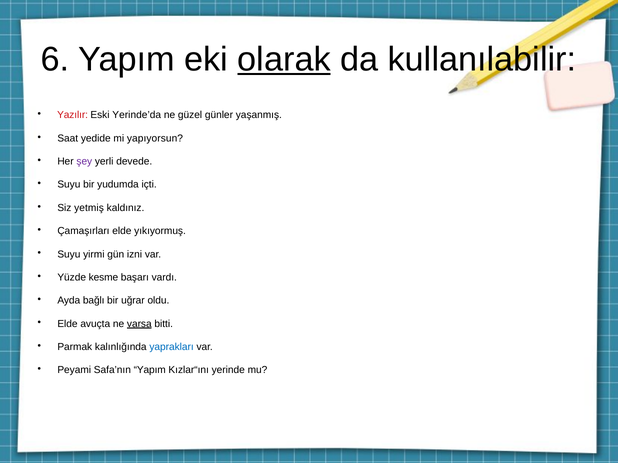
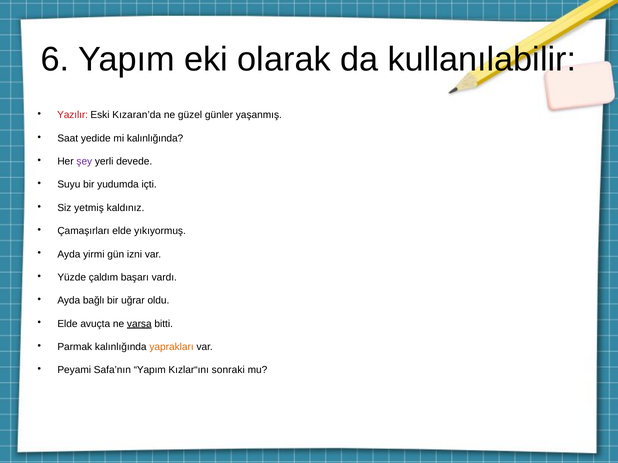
olarak underline: present -> none (284, 60)
Yerinde’da: Yerinde’da -> Kızaran’da (137, 115)
mi yapıyorsun: yapıyorsun -> kalınlığında (155, 138)
Suyu: Suyu -> Ayda (69, 254)
kesme: kesme -> çaldım (103, 278)
yaprakları colour: blue -> orange (172, 347)
yerinde: yerinde -> sonraki (228, 370)
